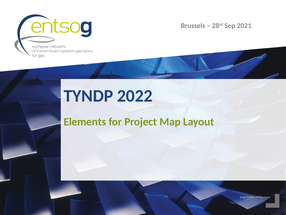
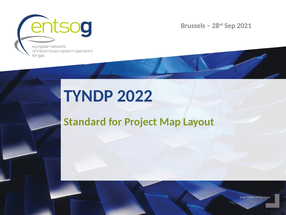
Elements: Elements -> Standard (85, 121)
